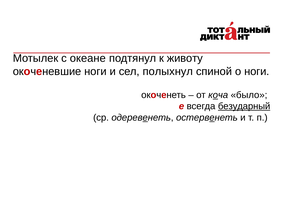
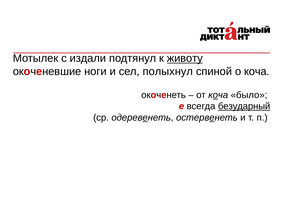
океане: океане -> издали (88, 58)
животу underline: none -> present (185, 58)
о ноги: ноги -> коча (257, 72)
